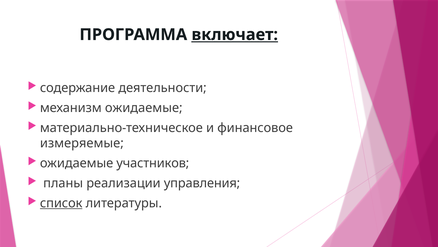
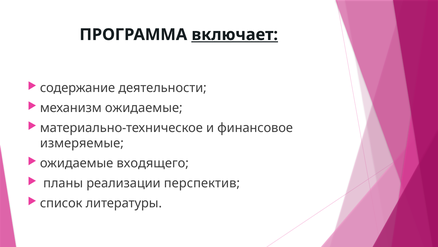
участников: участников -> входящего (153, 163)
управления: управления -> перспектив (202, 183)
список underline: present -> none (61, 203)
